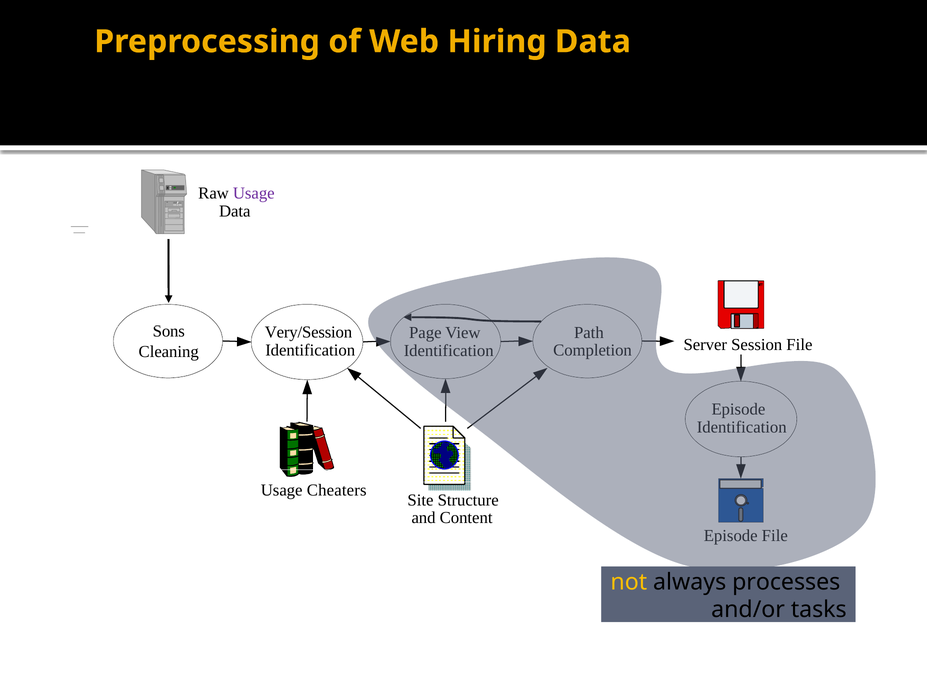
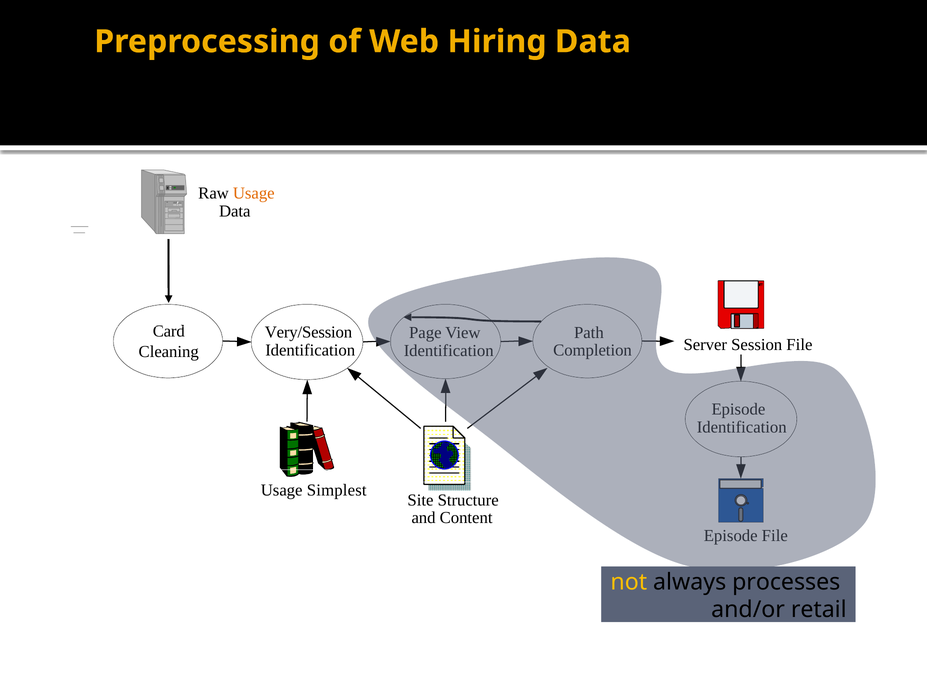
Usage colour: purple -> orange (254, 193)
Sons: Sons -> Card (169, 331)
Cheaters: Cheaters -> Simplest (337, 490)
tasks: tasks -> retail (819, 610)
